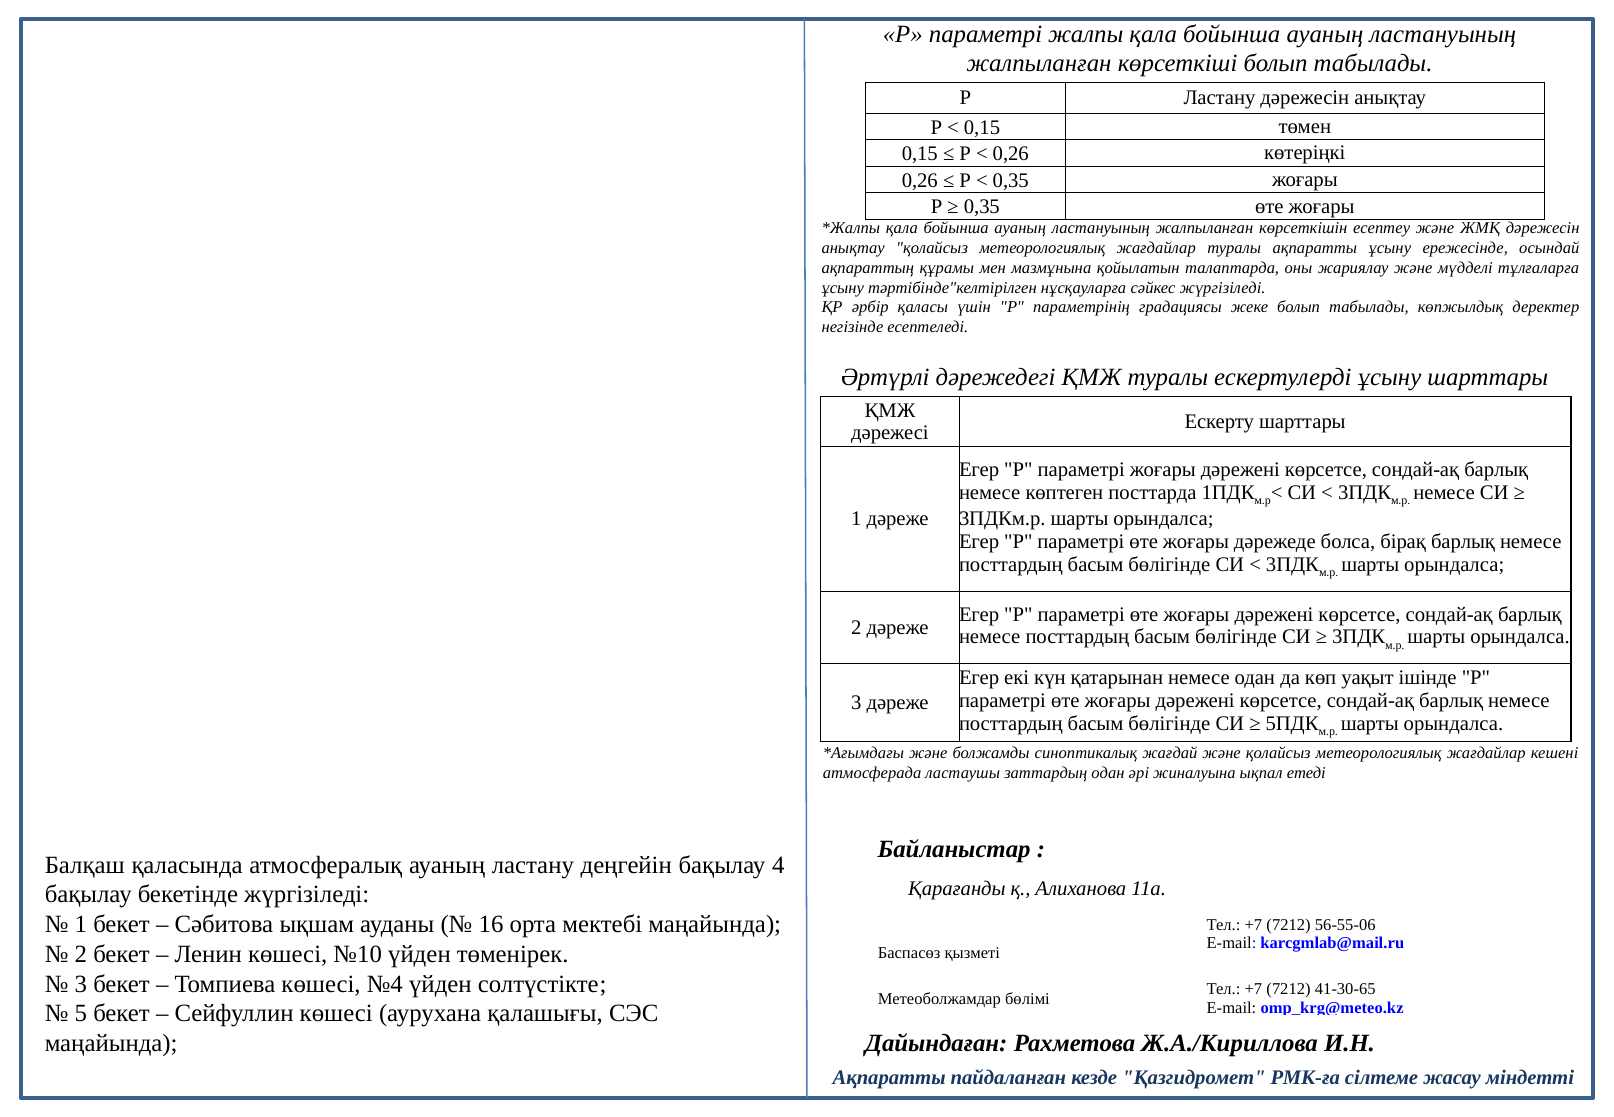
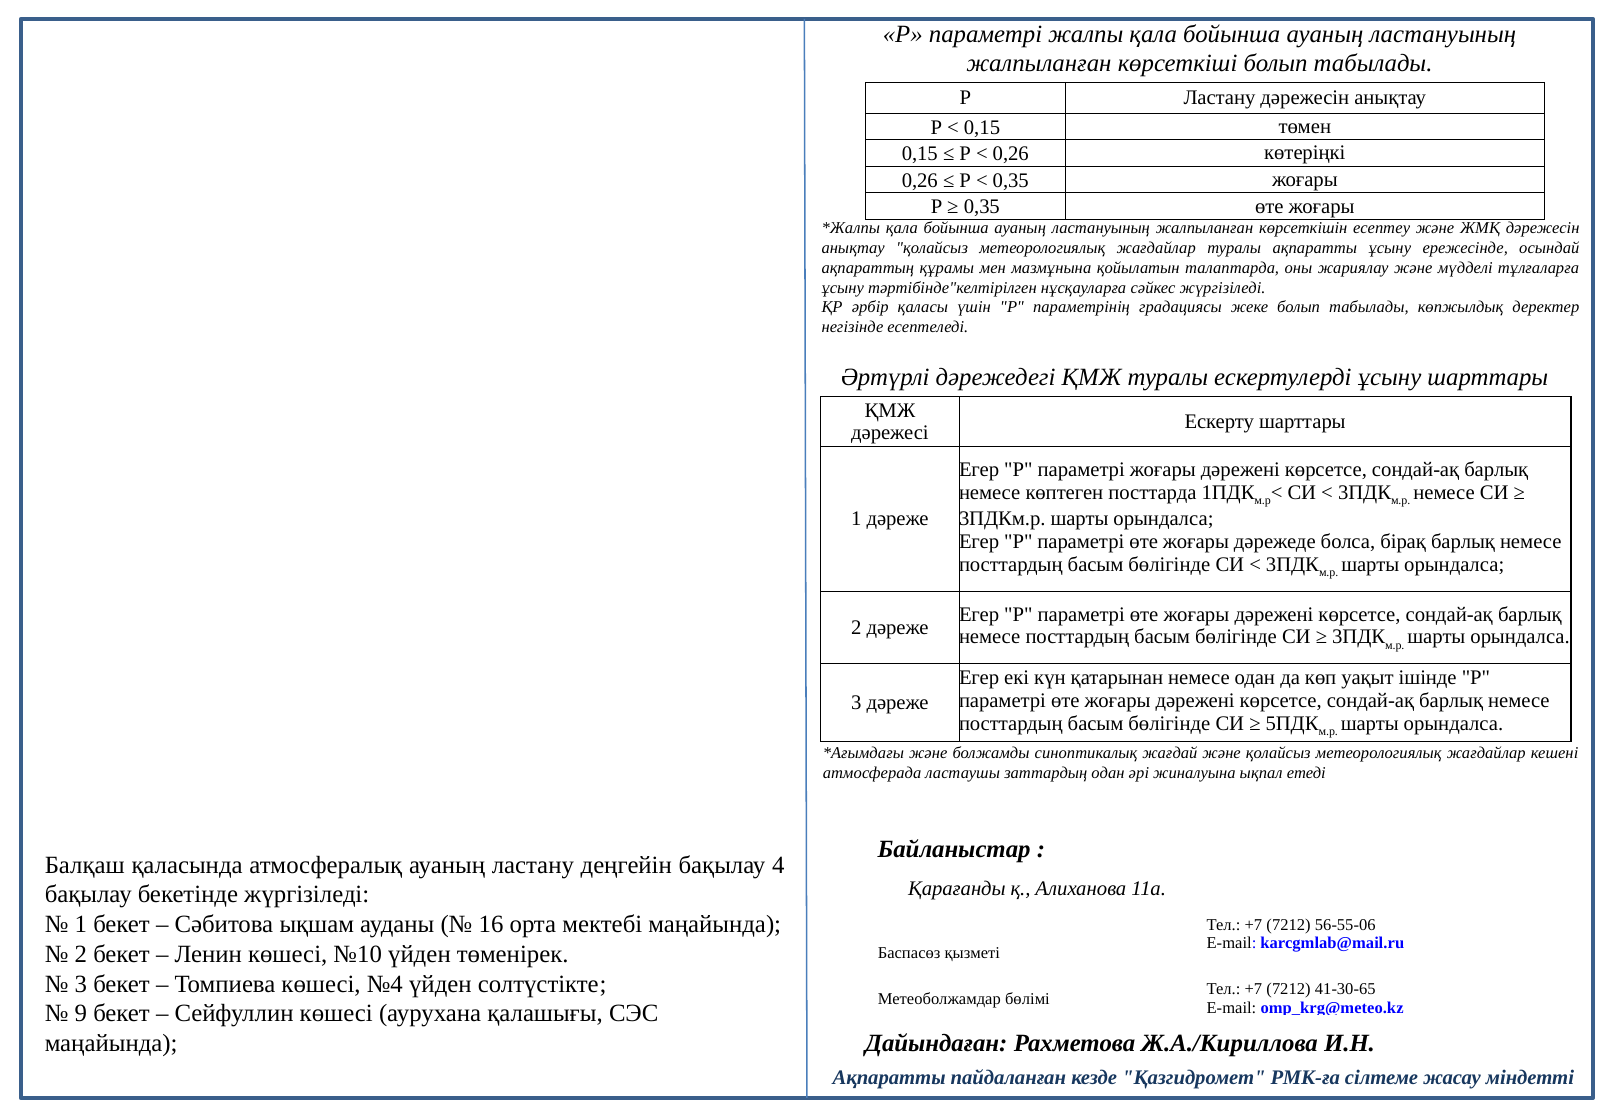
5: 5 -> 9 (81, 1014)
